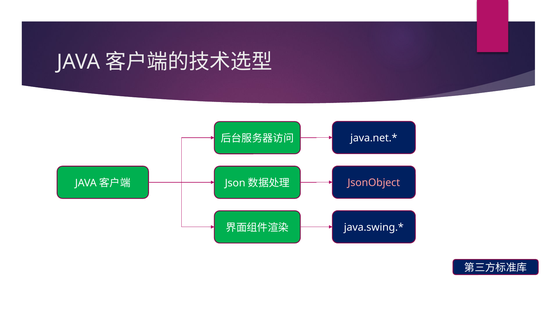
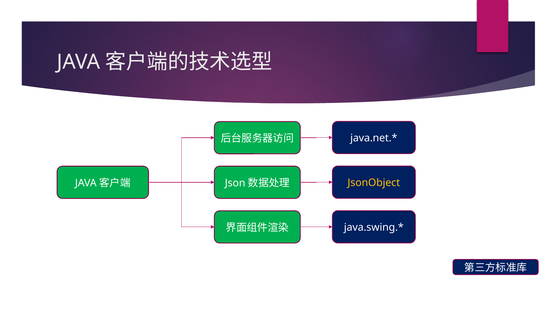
JsonObject colour: pink -> yellow (374, 183)
